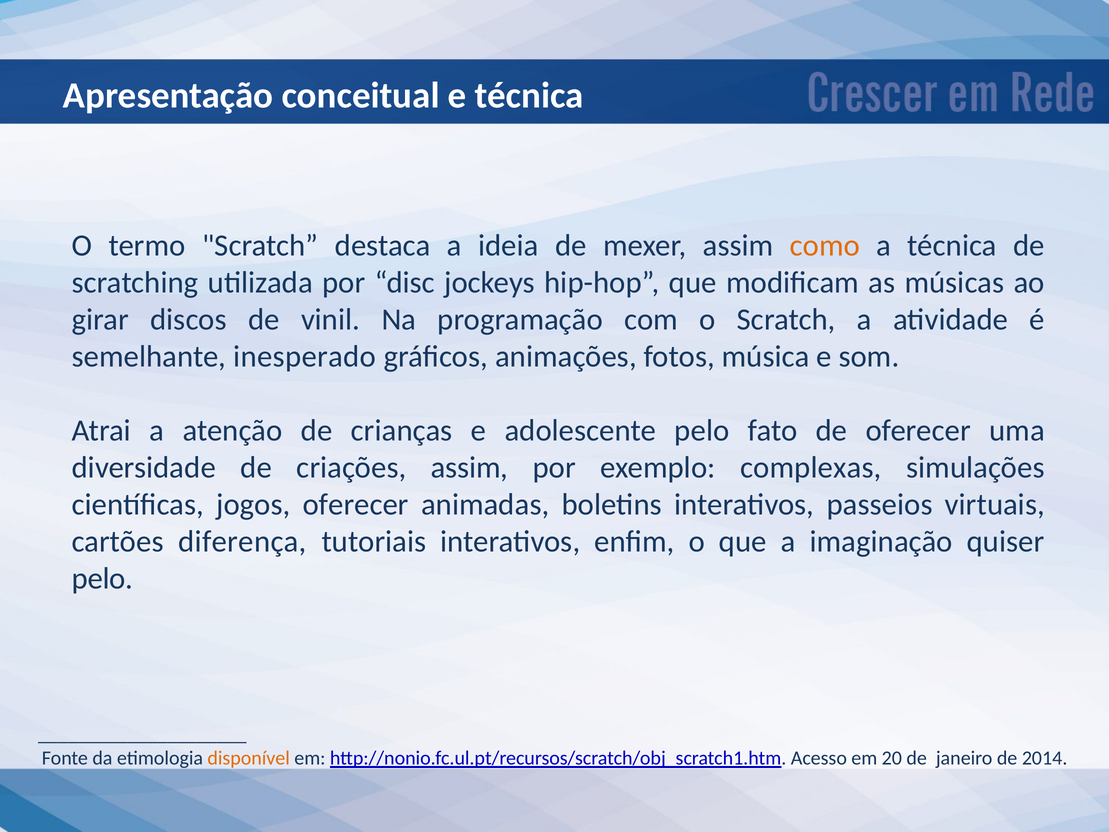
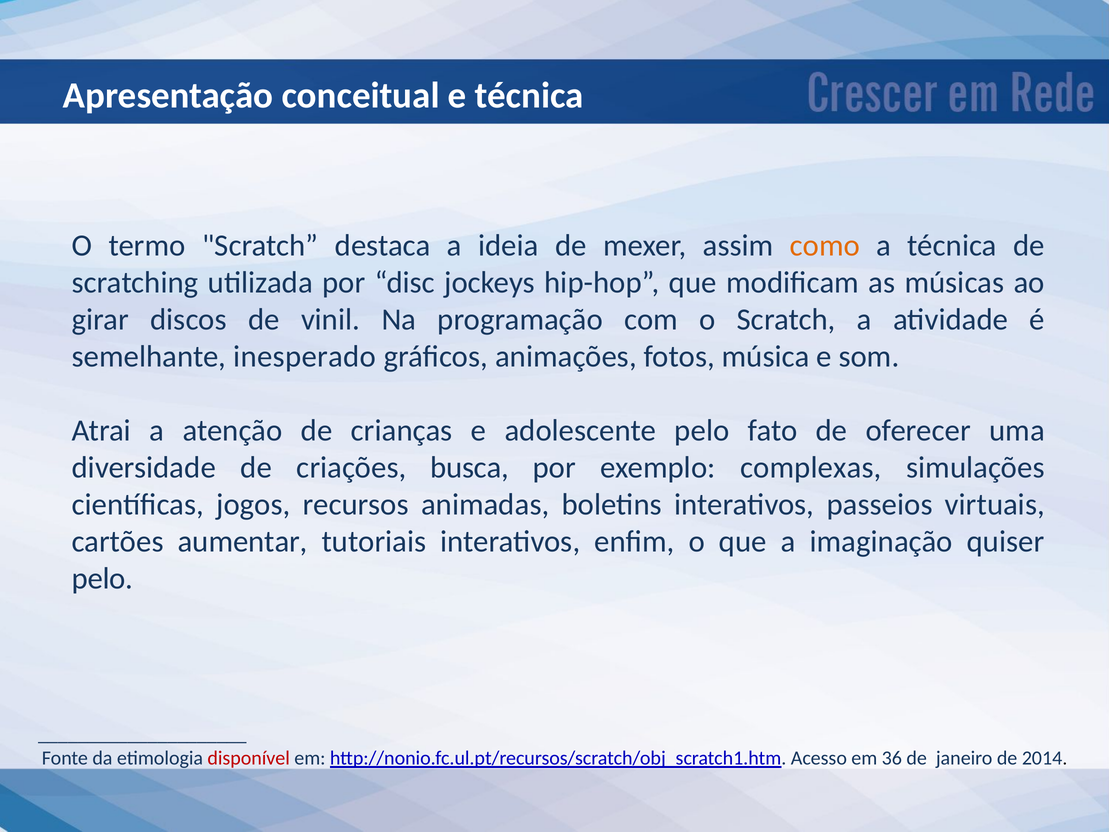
criações assim: assim -> busca (470, 467)
jogos oferecer: oferecer -> recursos (356, 504)
diferença: diferença -> aumentar (243, 541)
disponível colour: orange -> red (249, 758)
20: 20 -> 36 (892, 758)
